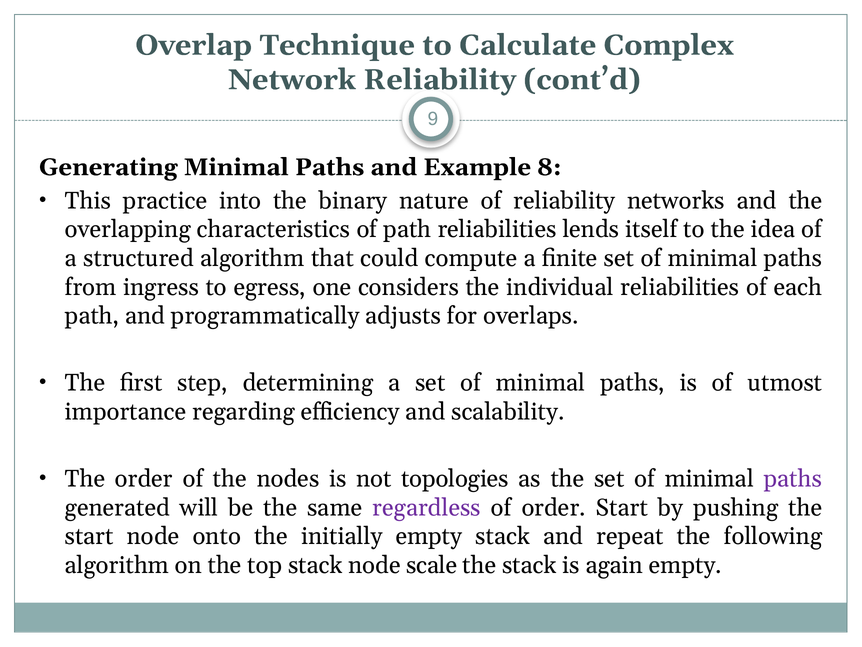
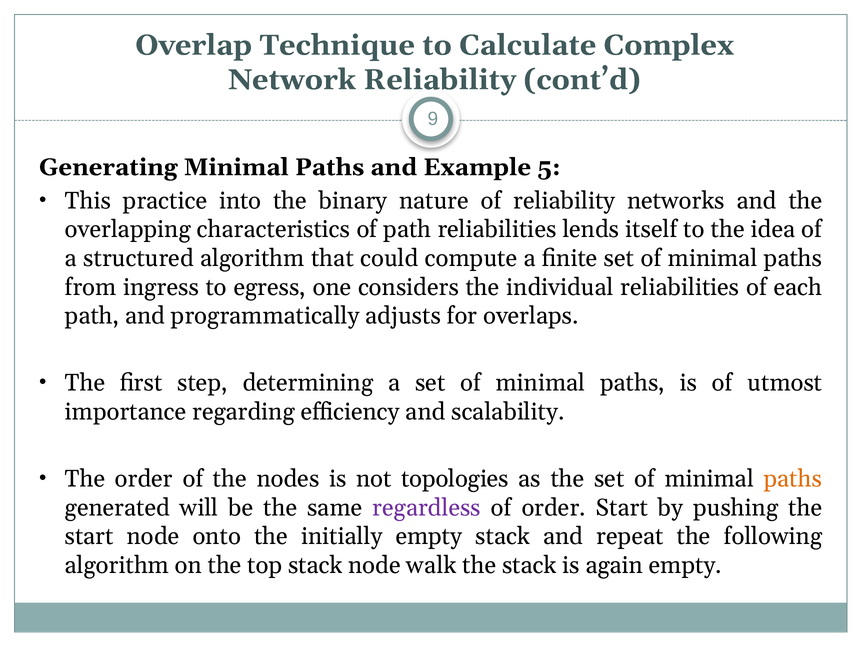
8: 8 -> 5 (549, 167)
paths colour: purple -> orange (793, 478)
scale: scale -> walk (431, 565)
